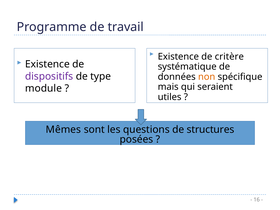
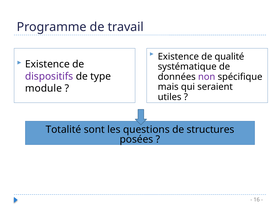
critère: critère -> qualité (229, 57)
non colour: orange -> purple (207, 77)
Mêmes: Mêmes -> Totalité (63, 130)
